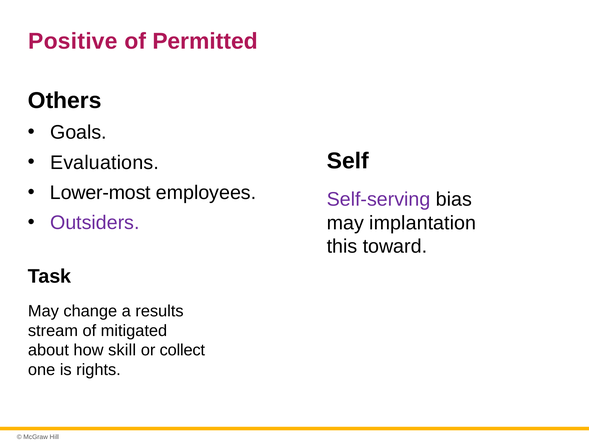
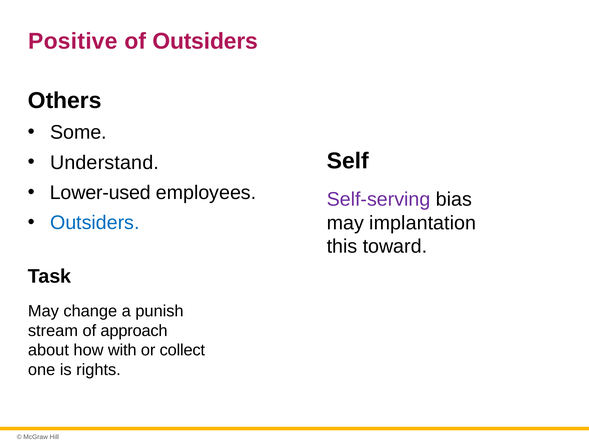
of Permitted: Permitted -> Outsiders (205, 41)
Goals: Goals -> Some (78, 132)
Evaluations: Evaluations -> Understand (104, 162)
Lower-most: Lower-most -> Lower-used (100, 193)
Outsiders colour: purple -> blue (95, 223)
results: results -> punish (159, 311)
mitigated: mitigated -> approach (134, 330)
skill: skill -> with (122, 350)
